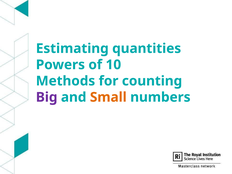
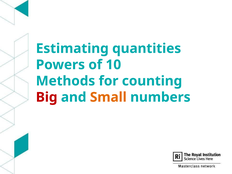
Big colour: purple -> red (47, 97)
